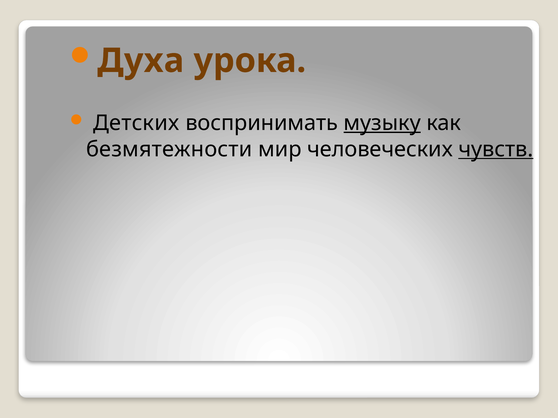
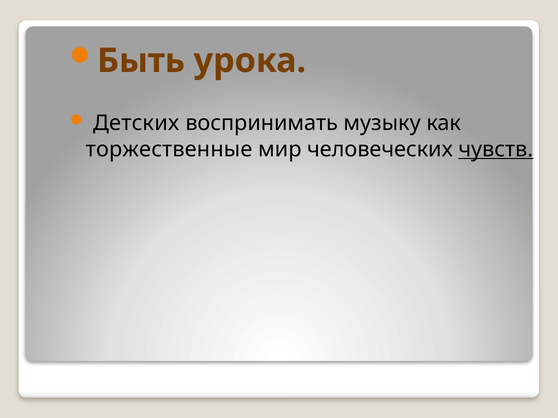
Духа: Духа -> Быть (141, 61)
музыку underline: present -> none (382, 123)
безмятежности: безмятежности -> торжественные (169, 149)
